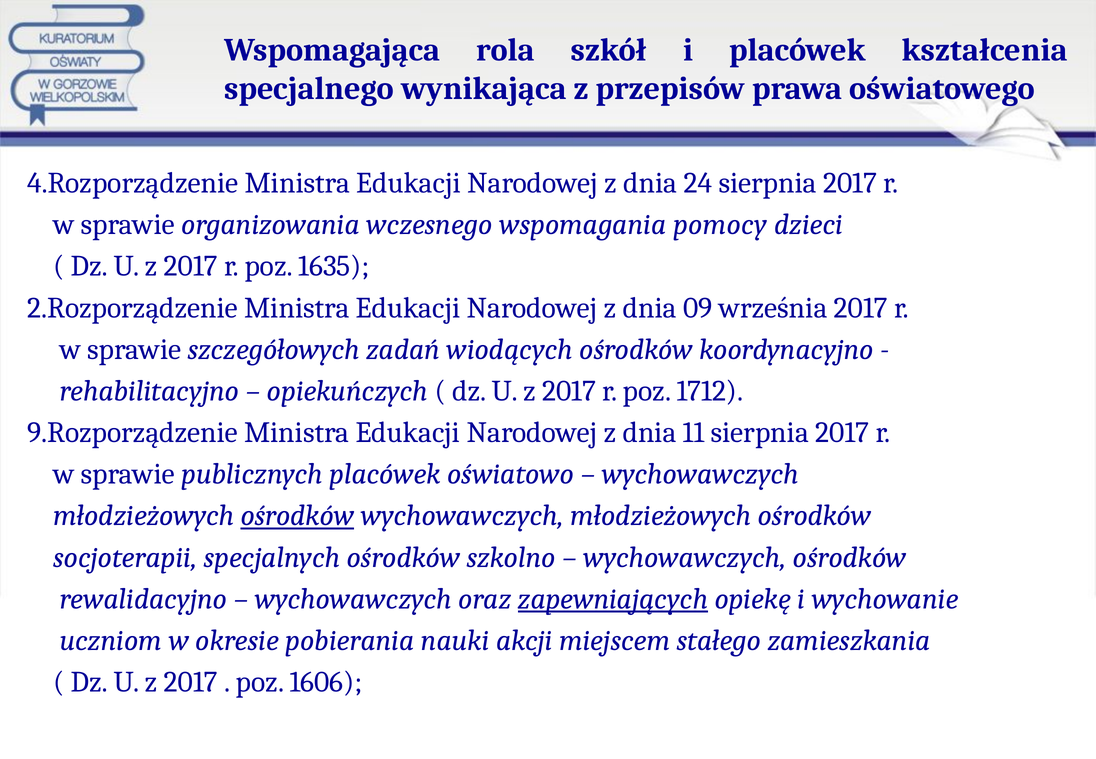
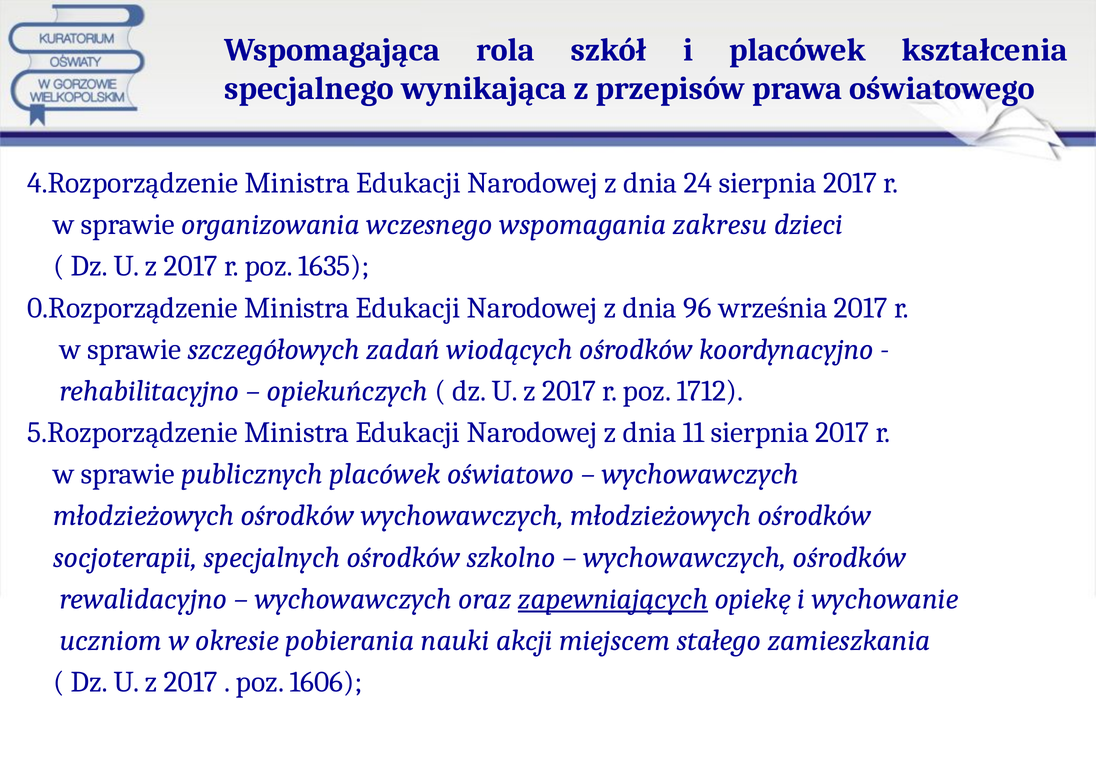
pomocy: pomocy -> zakresu (720, 225)
2.Rozporządzenie: 2.Rozporządzenie -> 0.Rozporządzenie (133, 308)
09: 09 -> 96 (698, 308)
9.Rozporządzenie: 9.Rozporządzenie -> 5.Rozporządzenie (132, 432)
ośrodków underline: present -> none (297, 516)
